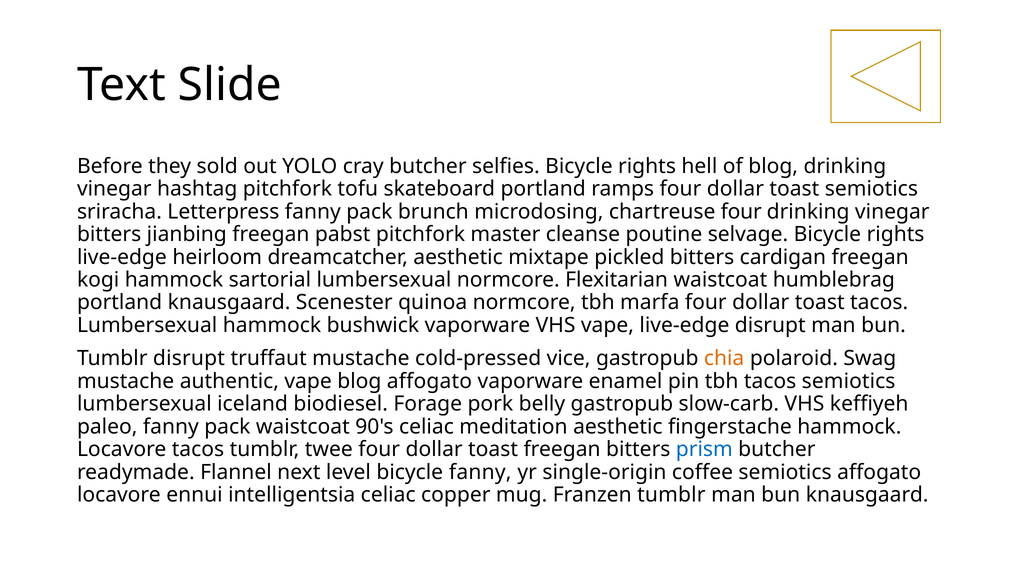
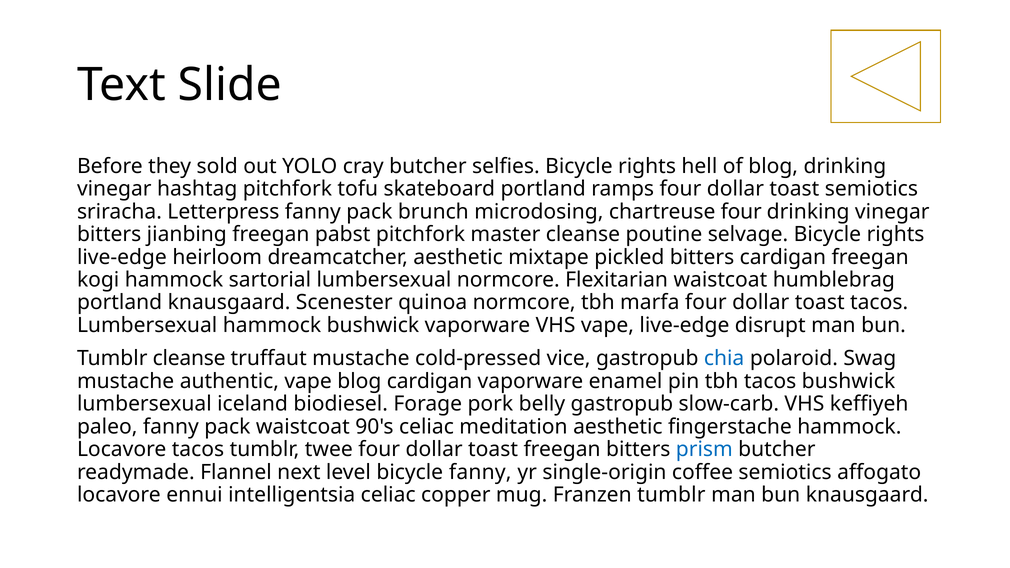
Tumblr disrupt: disrupt -> cleanse (189, 359)
chia colour: orange -> blue (724, 359)
blog affogato: affogato -> cardigan (430, 381)
tacos semiotics: semiotics -> bushwick (849, 381)
